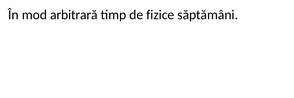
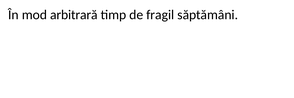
fizice: fizice -> fragil (160, 15)
